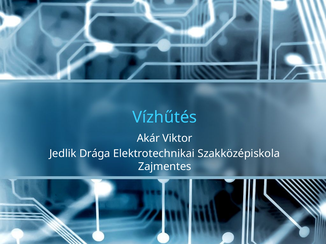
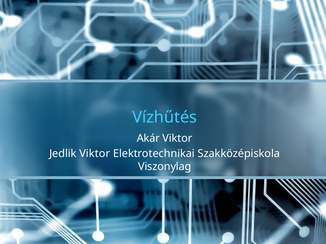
Jedlik Drága: Drága -> Viktor (95, 154)
Zajmentes: Zajmentes -> Viszonylag (165, 167)
